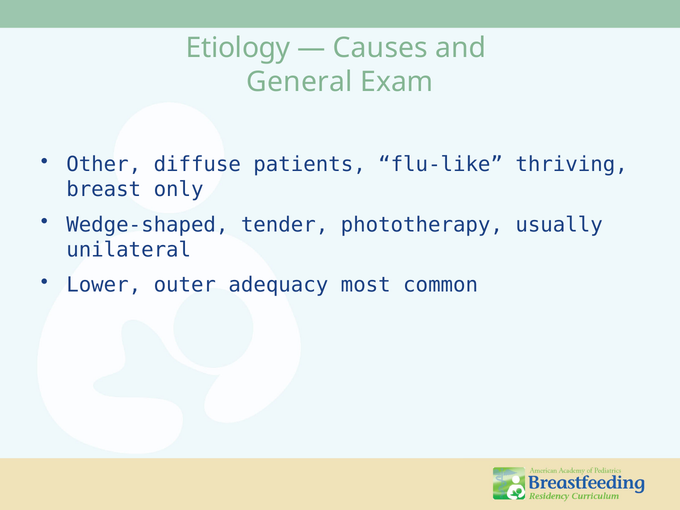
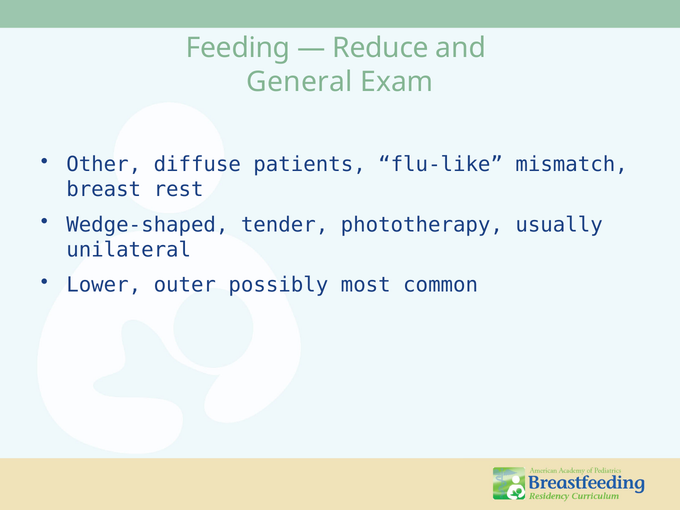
Etiology: Etiology -> Feeding (238, 48)
Causes: Causes -> Reduce (381, 48)
thriving: thriving -> mismatch (572, 165)
only: only -> rest (179, 190)
adequacy: adequacy -> possibly (278, 285)
